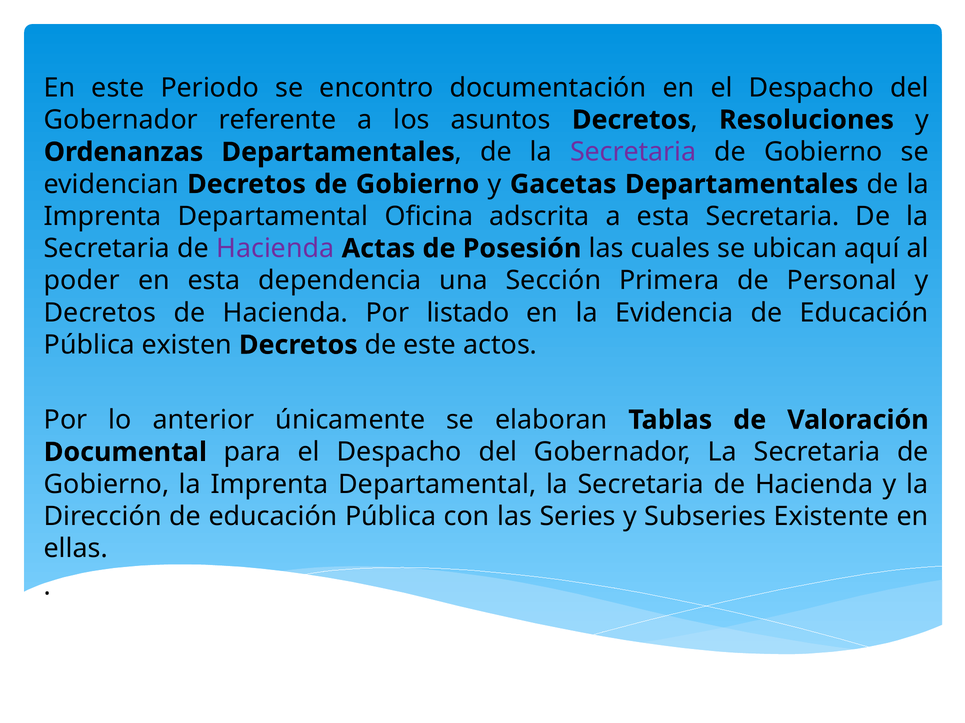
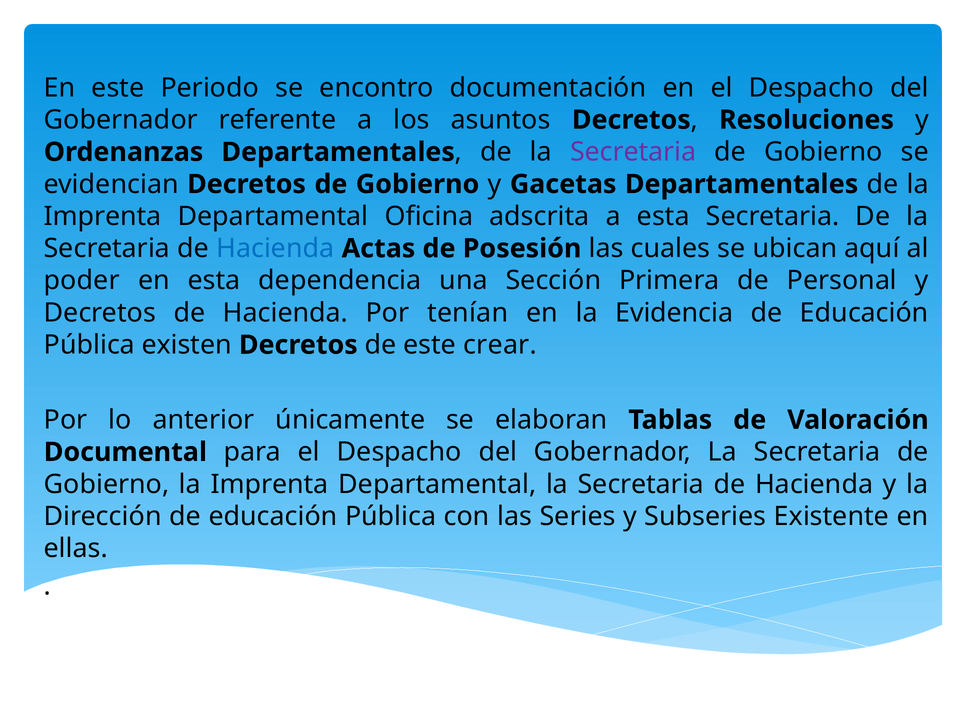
Hacienda colour: purple -> blue (275, 249)
listado: listado -> tenían (468, 313)
actos: actos -> crear (500, 345)
